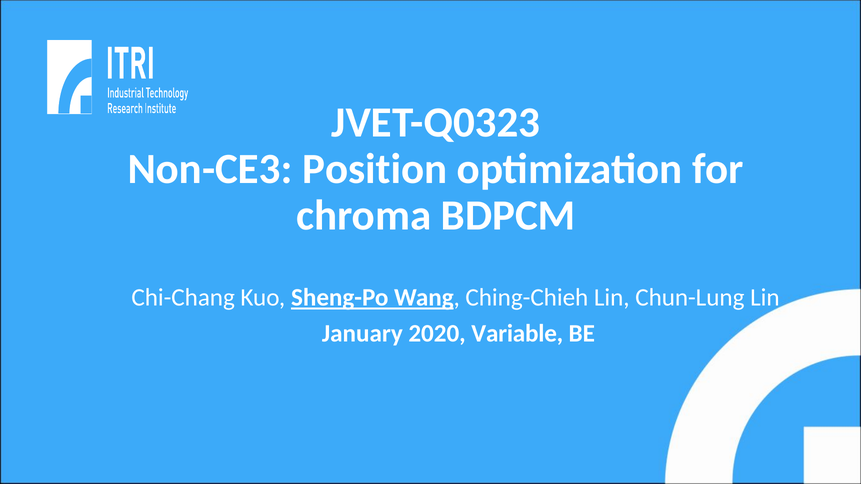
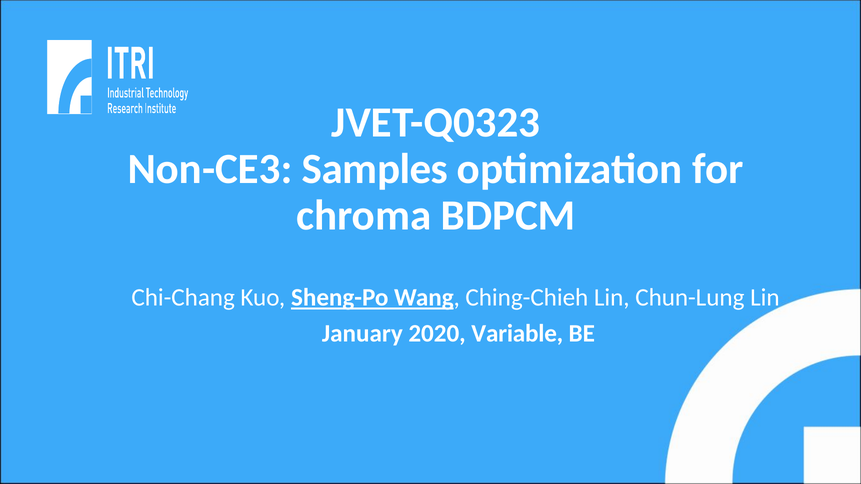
Position: Position -> Samples (375, 169)
